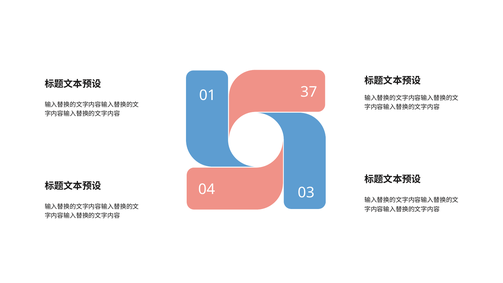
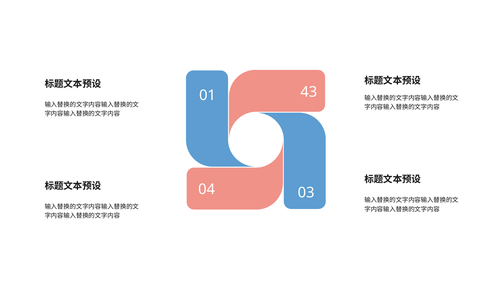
37: 37 -> 43 (309, 92)
